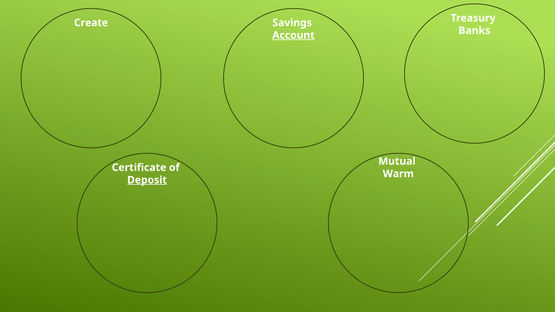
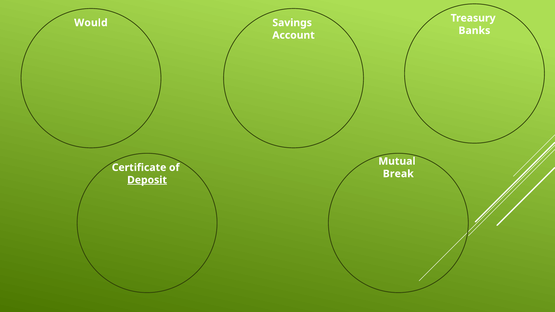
Create: Create -> Would (91, 23)
Account underline: present -> none (294, 35)
Warm: Warm -> Break (398, 174)
